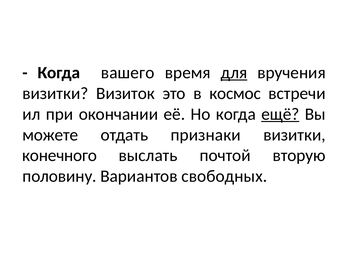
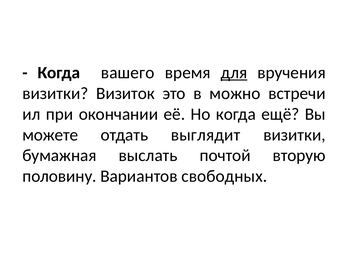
космос: космос -> можно (235, 93)
ещё underline: present -> none (280, 114)
признаки: признаки -> выглядит (206, 135)
конечного: конечного -> бумажная (59, 155)
